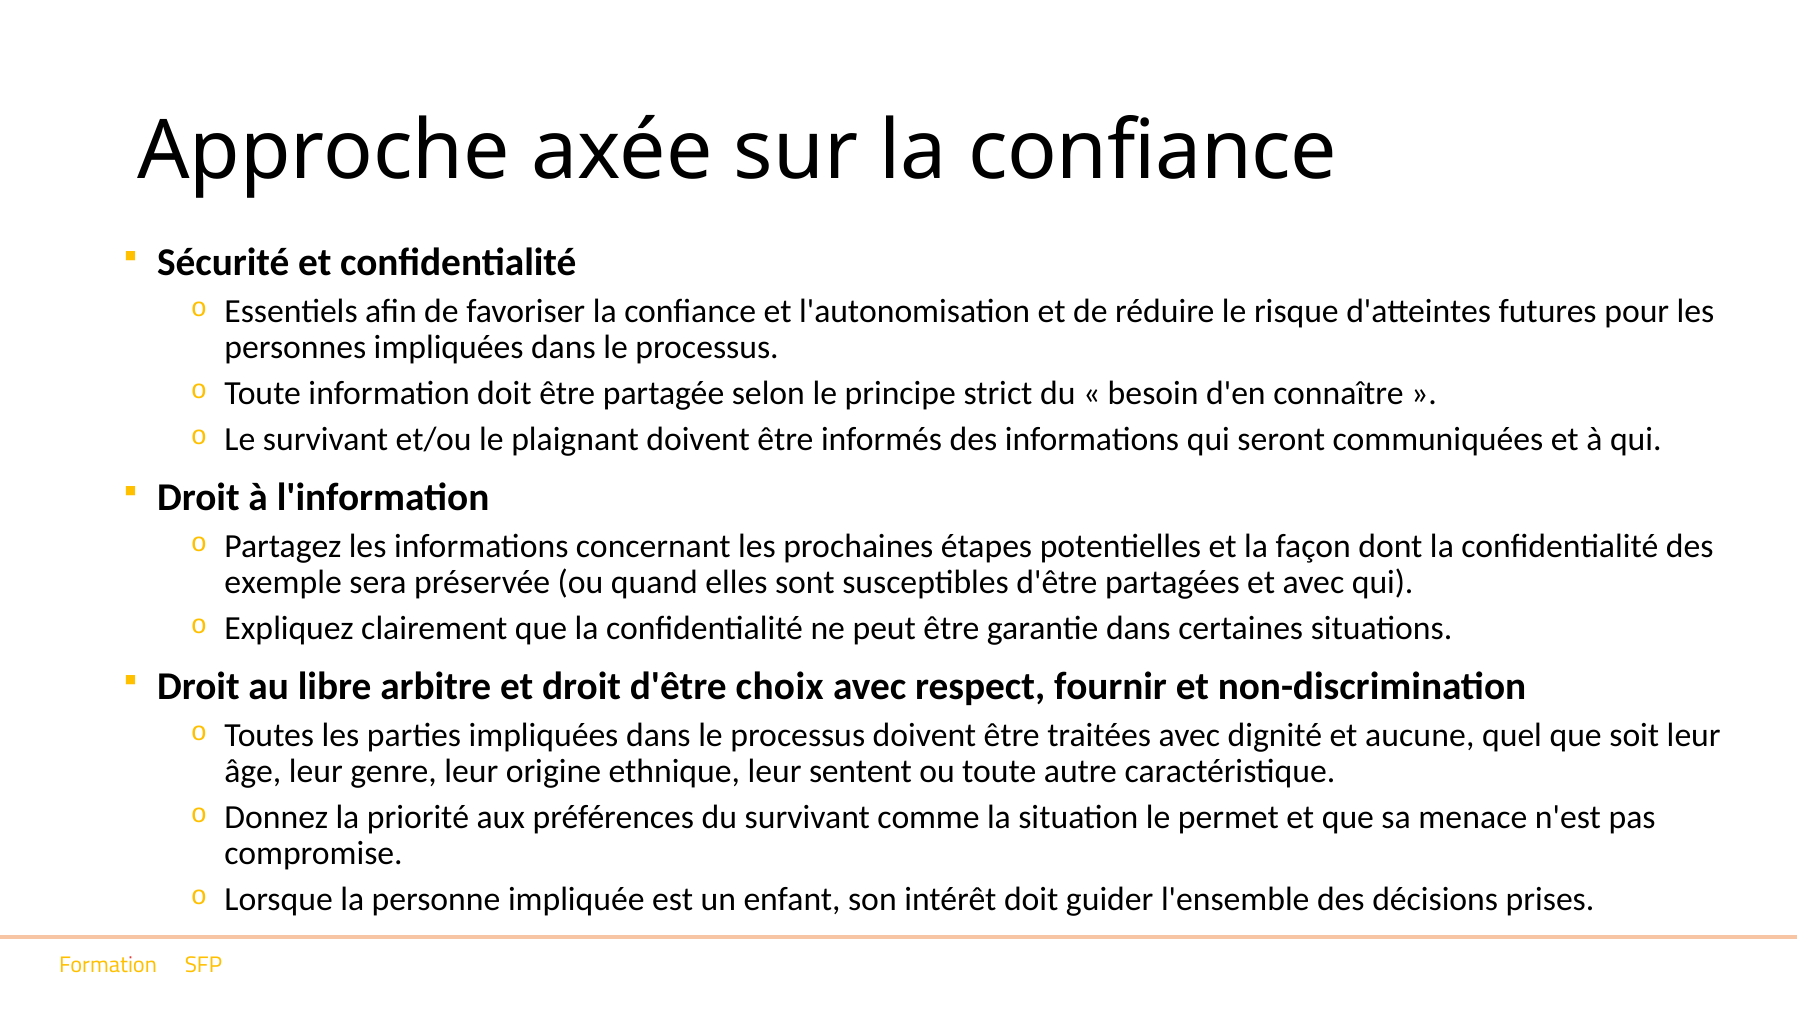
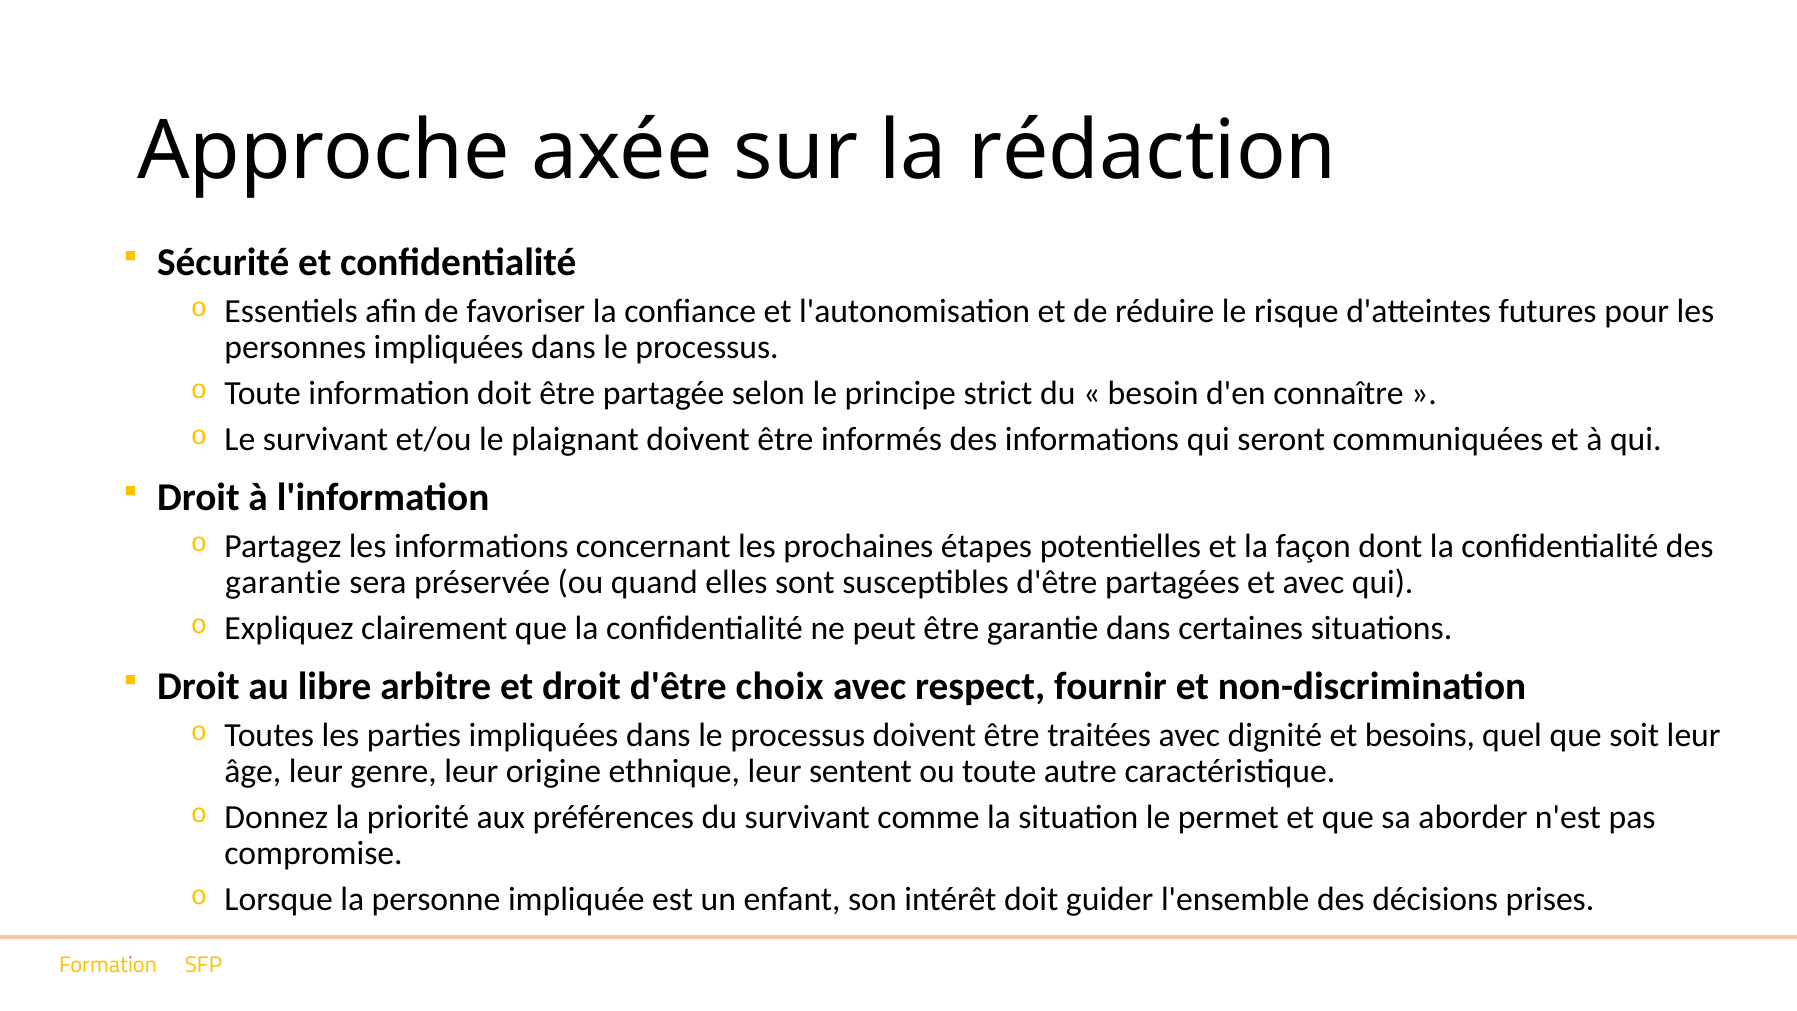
sur la confiance: confiance -> rédaction (1153, 151)
exemple: exemple -> garantie (283, 582)
aucune: aucune -> besoins (1420, 735)
menace: menace -> aborder (1473, 817)
